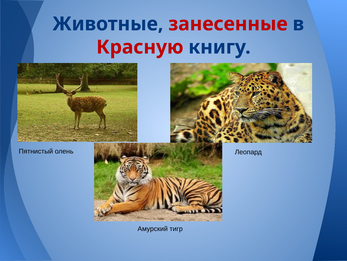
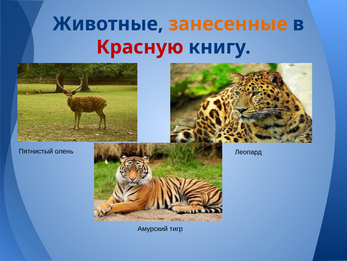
занесенные colour: red -> orange (228, 24)
